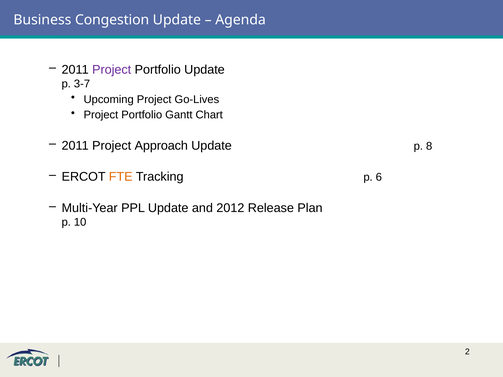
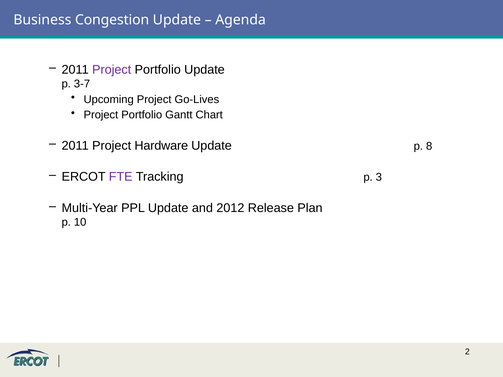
Approach: Approach -> Hardware (161, 146)
FTE colour: orange -> purple (121, 177)
6: 6 -> 3 (379, 177)
